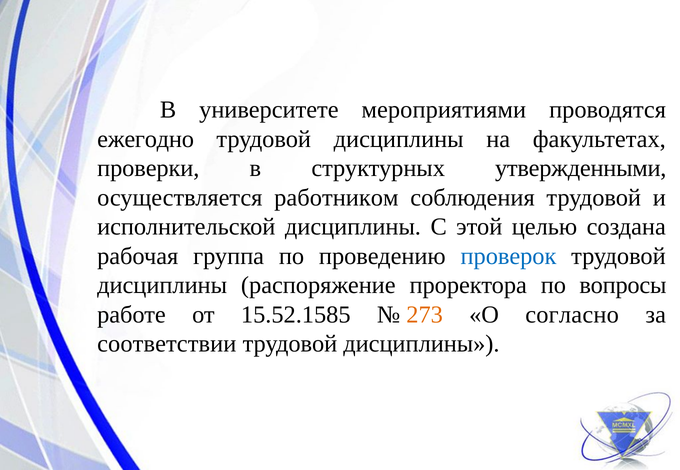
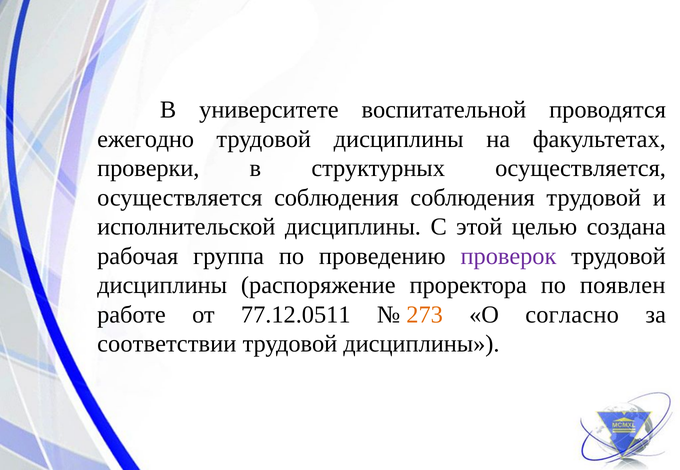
мероприятиями: мероприятиями -> воспитательной (444, 110)
структурных утвержденными: утвержденными -> осуществляется (581, 169)
осуществляется работником: работником -> соблюдения (337, 198)
проверок colour: blue -> purple (508, 257)
вопросы: вопросы -> появлен (623, 286)
15.52.1585: 15.52.1585 -> 77.12.0511 (296, 315)
